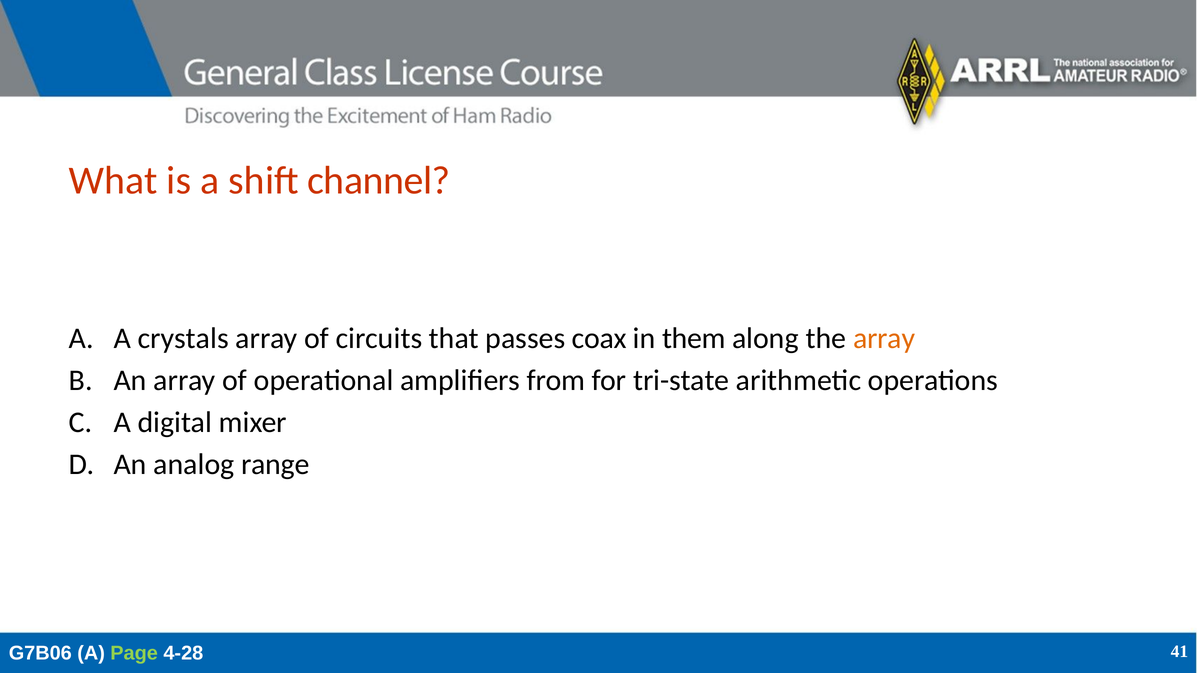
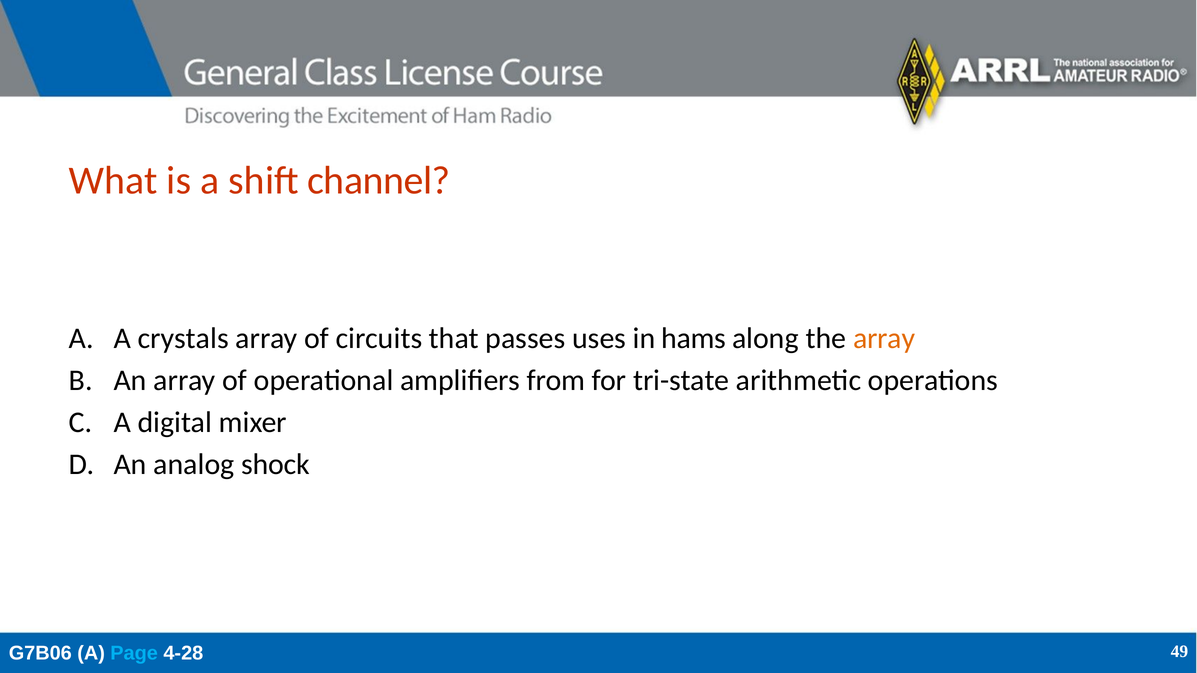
coax: coax -> uses (599, 339)
them: them -> hams (694, 339)
range: range -> shock (275, 464)
Page colour: light green -> light blue (134, 654)
41: 41 -> 49 (1179, 652)
